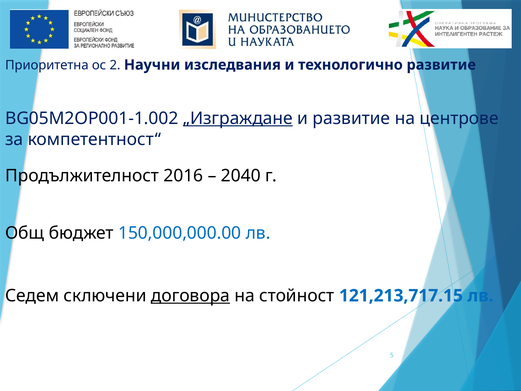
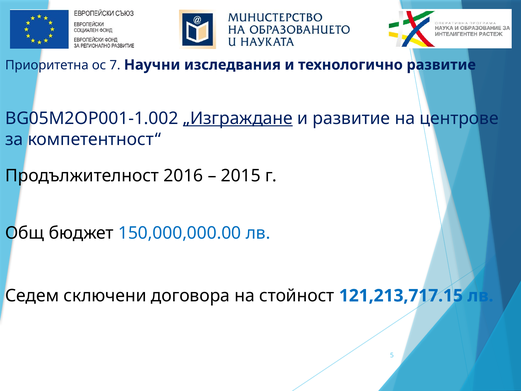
2: 2 -> 7 (115, 65)
2040: 2040 -> 2015 (241, 176)
договора underline: present -> none (190, 296)
